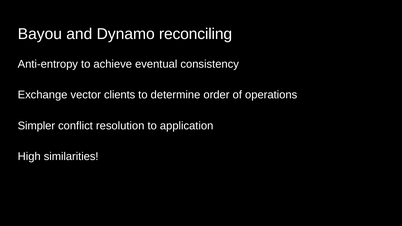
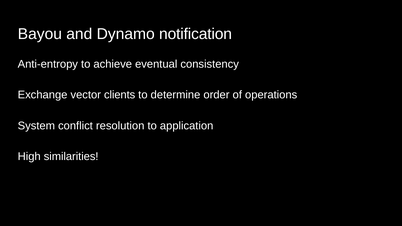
reconciling: reconciling -> notification (196, 34)
Simpler: Simpler -> System (36, 126)
